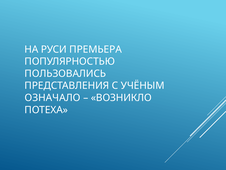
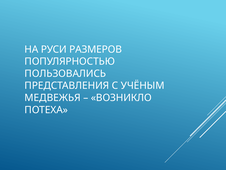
ПРЕМЬЕРА: ПРЕМЬЕРА -> РАЗМЕРОВ (96, 49)
ОЗНАЧАЛО: ОЗНАЧАЛО -> МЕДВЕЖЬЯ (53, 97)
